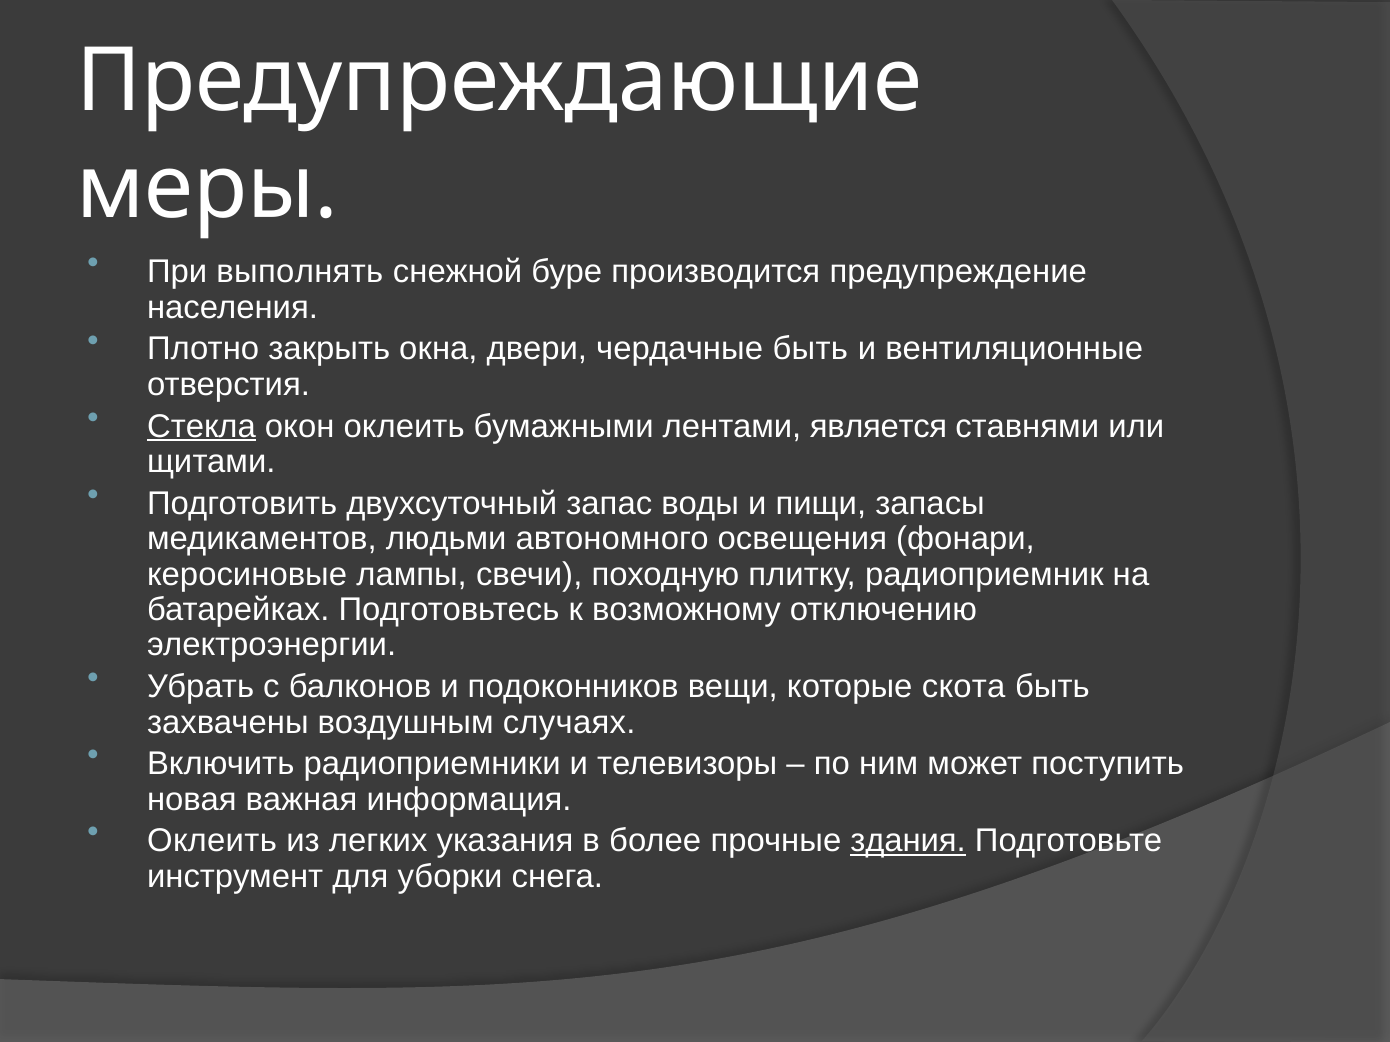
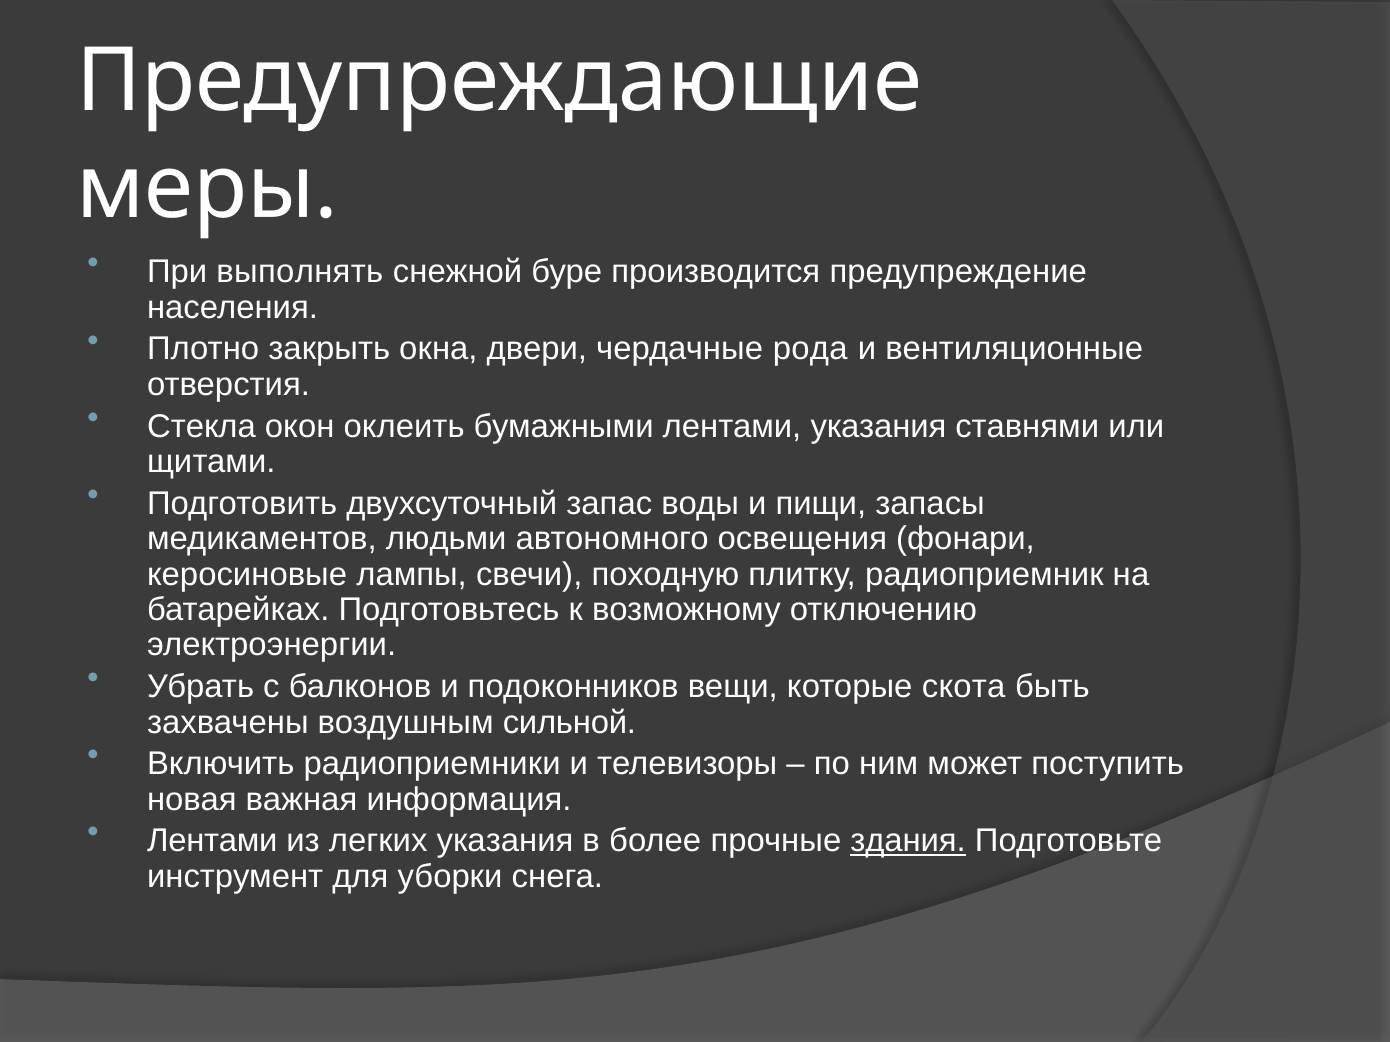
чердачные быть: быть -> рода (810, 349)
Стекла underline: present -> none (201, 426)
лентами является: является -> указания (878, 426)
случаях: случаях -> сильной (569, 723)
Оклеить: Оклеить -> Лентами (212, 841)
